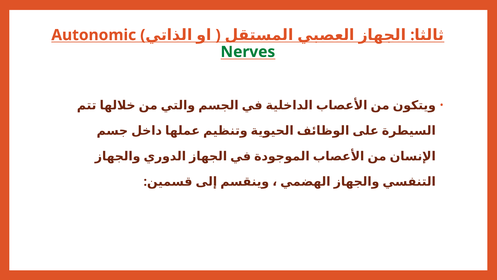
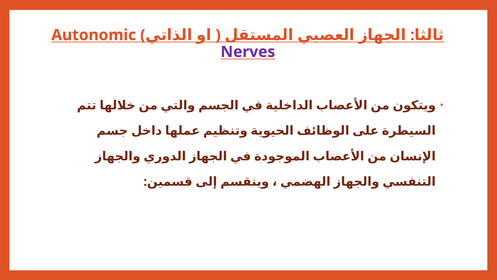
Nerves colour: green -> purple (248, 52)
